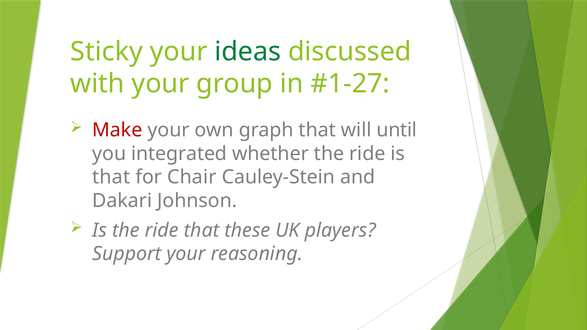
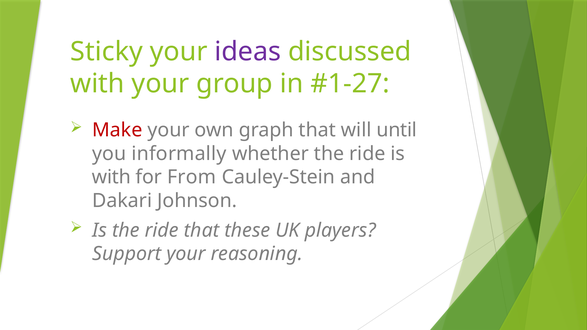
ideas colour: green -> purple (248, 52)
integrated: integrated -> informally (179, 154)
that: that -> with (111, 177)
Chair: Chair -> From (192, 177)
